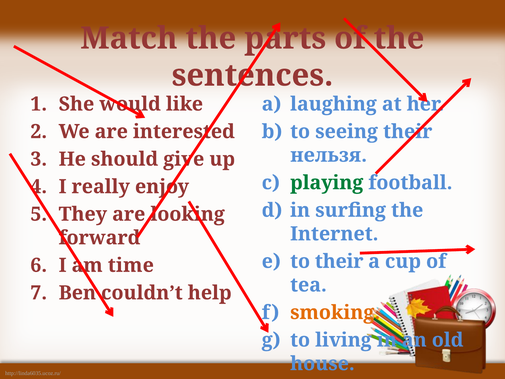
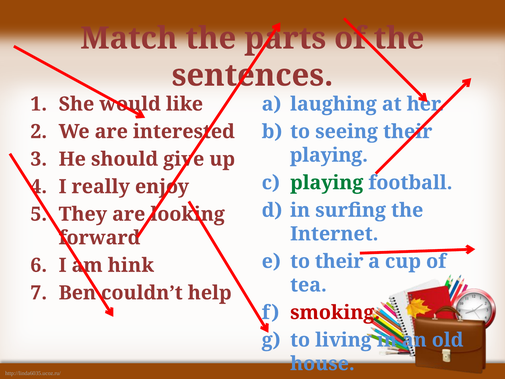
нельзя: нельзя -> playing (329, 155)
time: time -> hink (131, 265)
smoking colour: orange -> red (335, 312)
